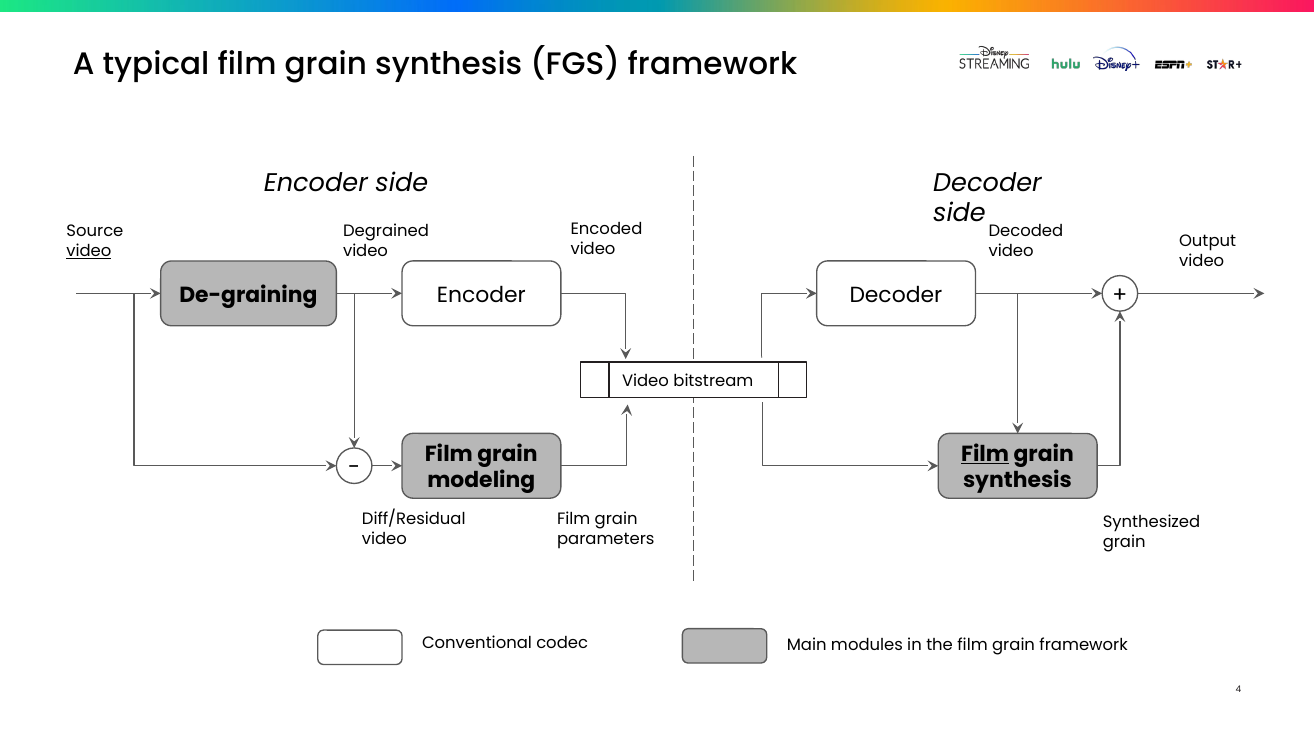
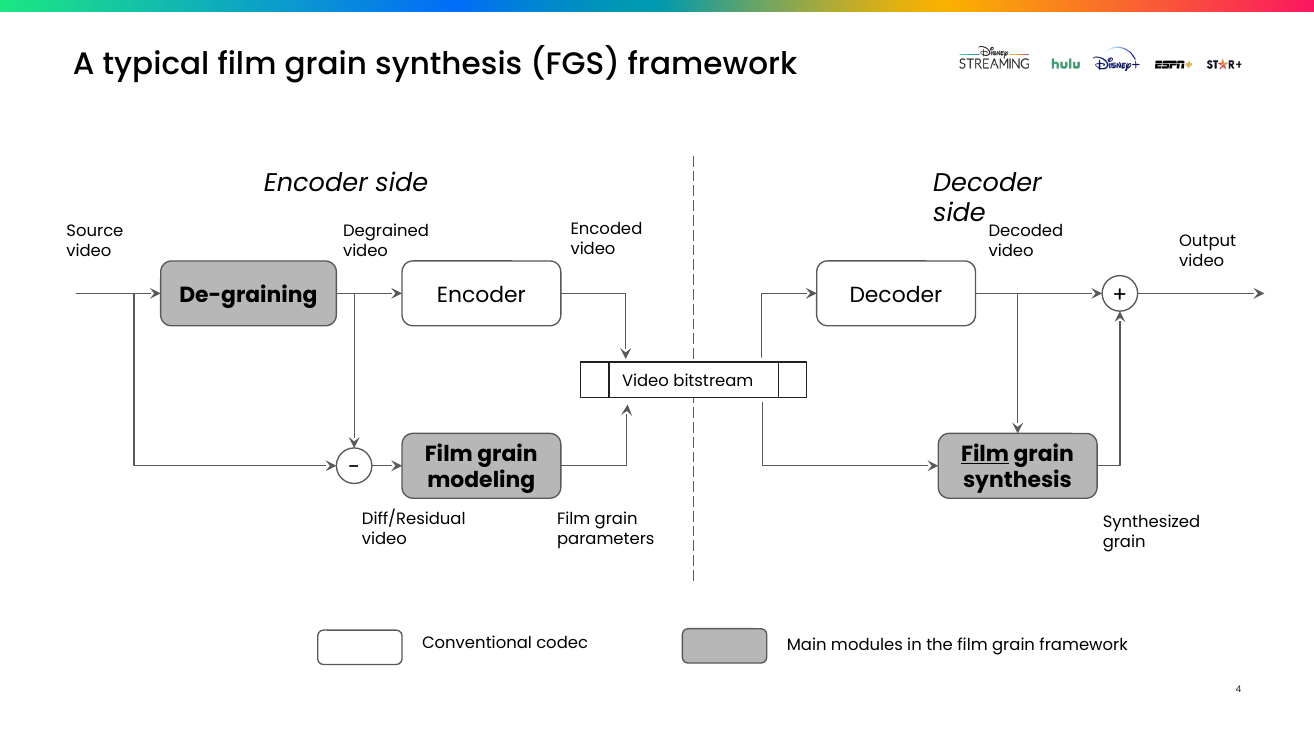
video underline: present -> none (89, 251)
